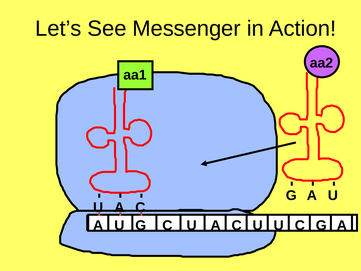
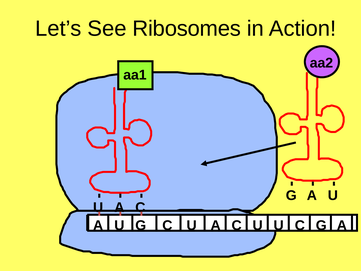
Messenger: Messenger -> Ribosomes (187, 29)
